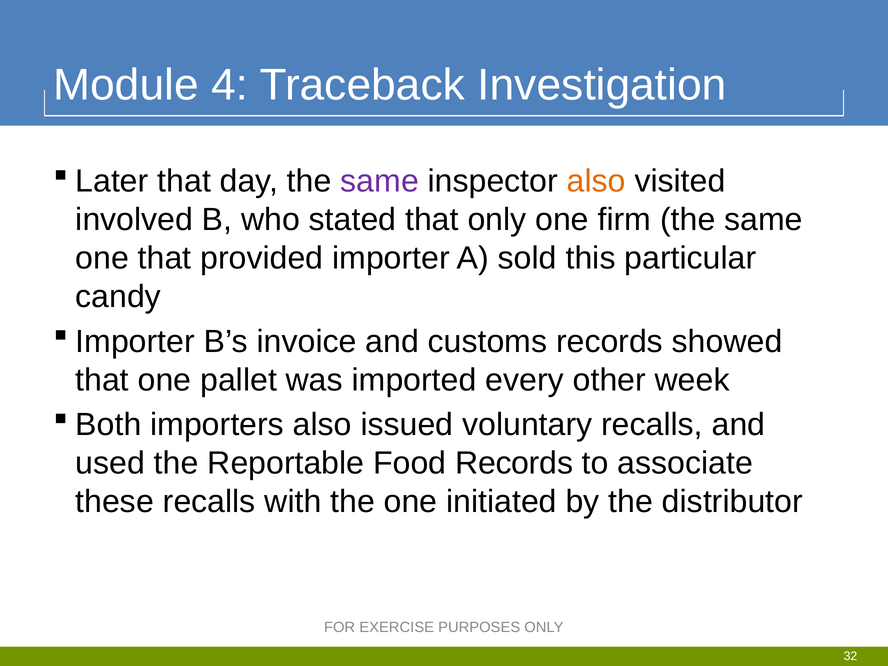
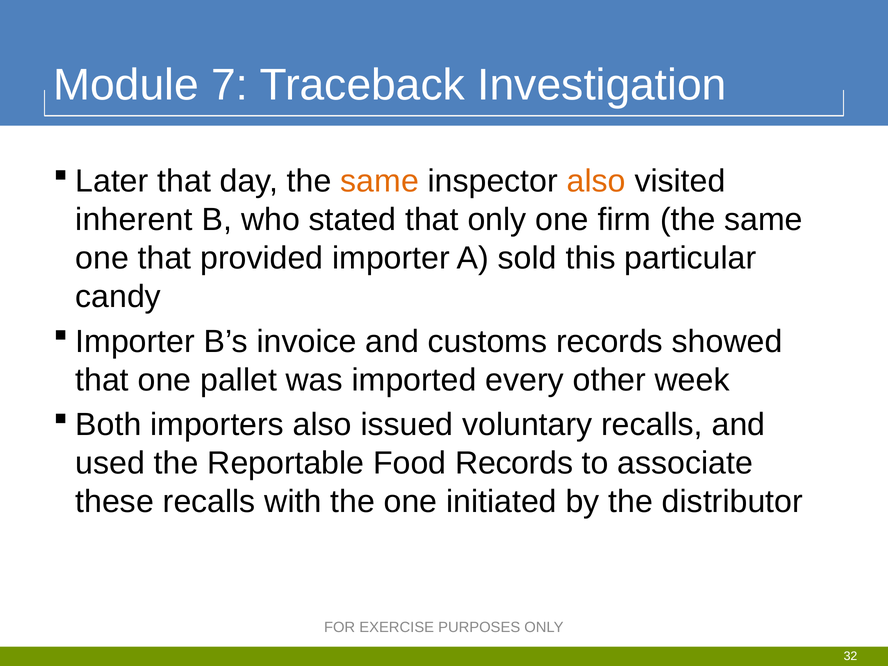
4: 4 -> 7 (230, 85)
same colour: purple -> orange (380, 181)
involved: involved -> inherent (134, 220)
